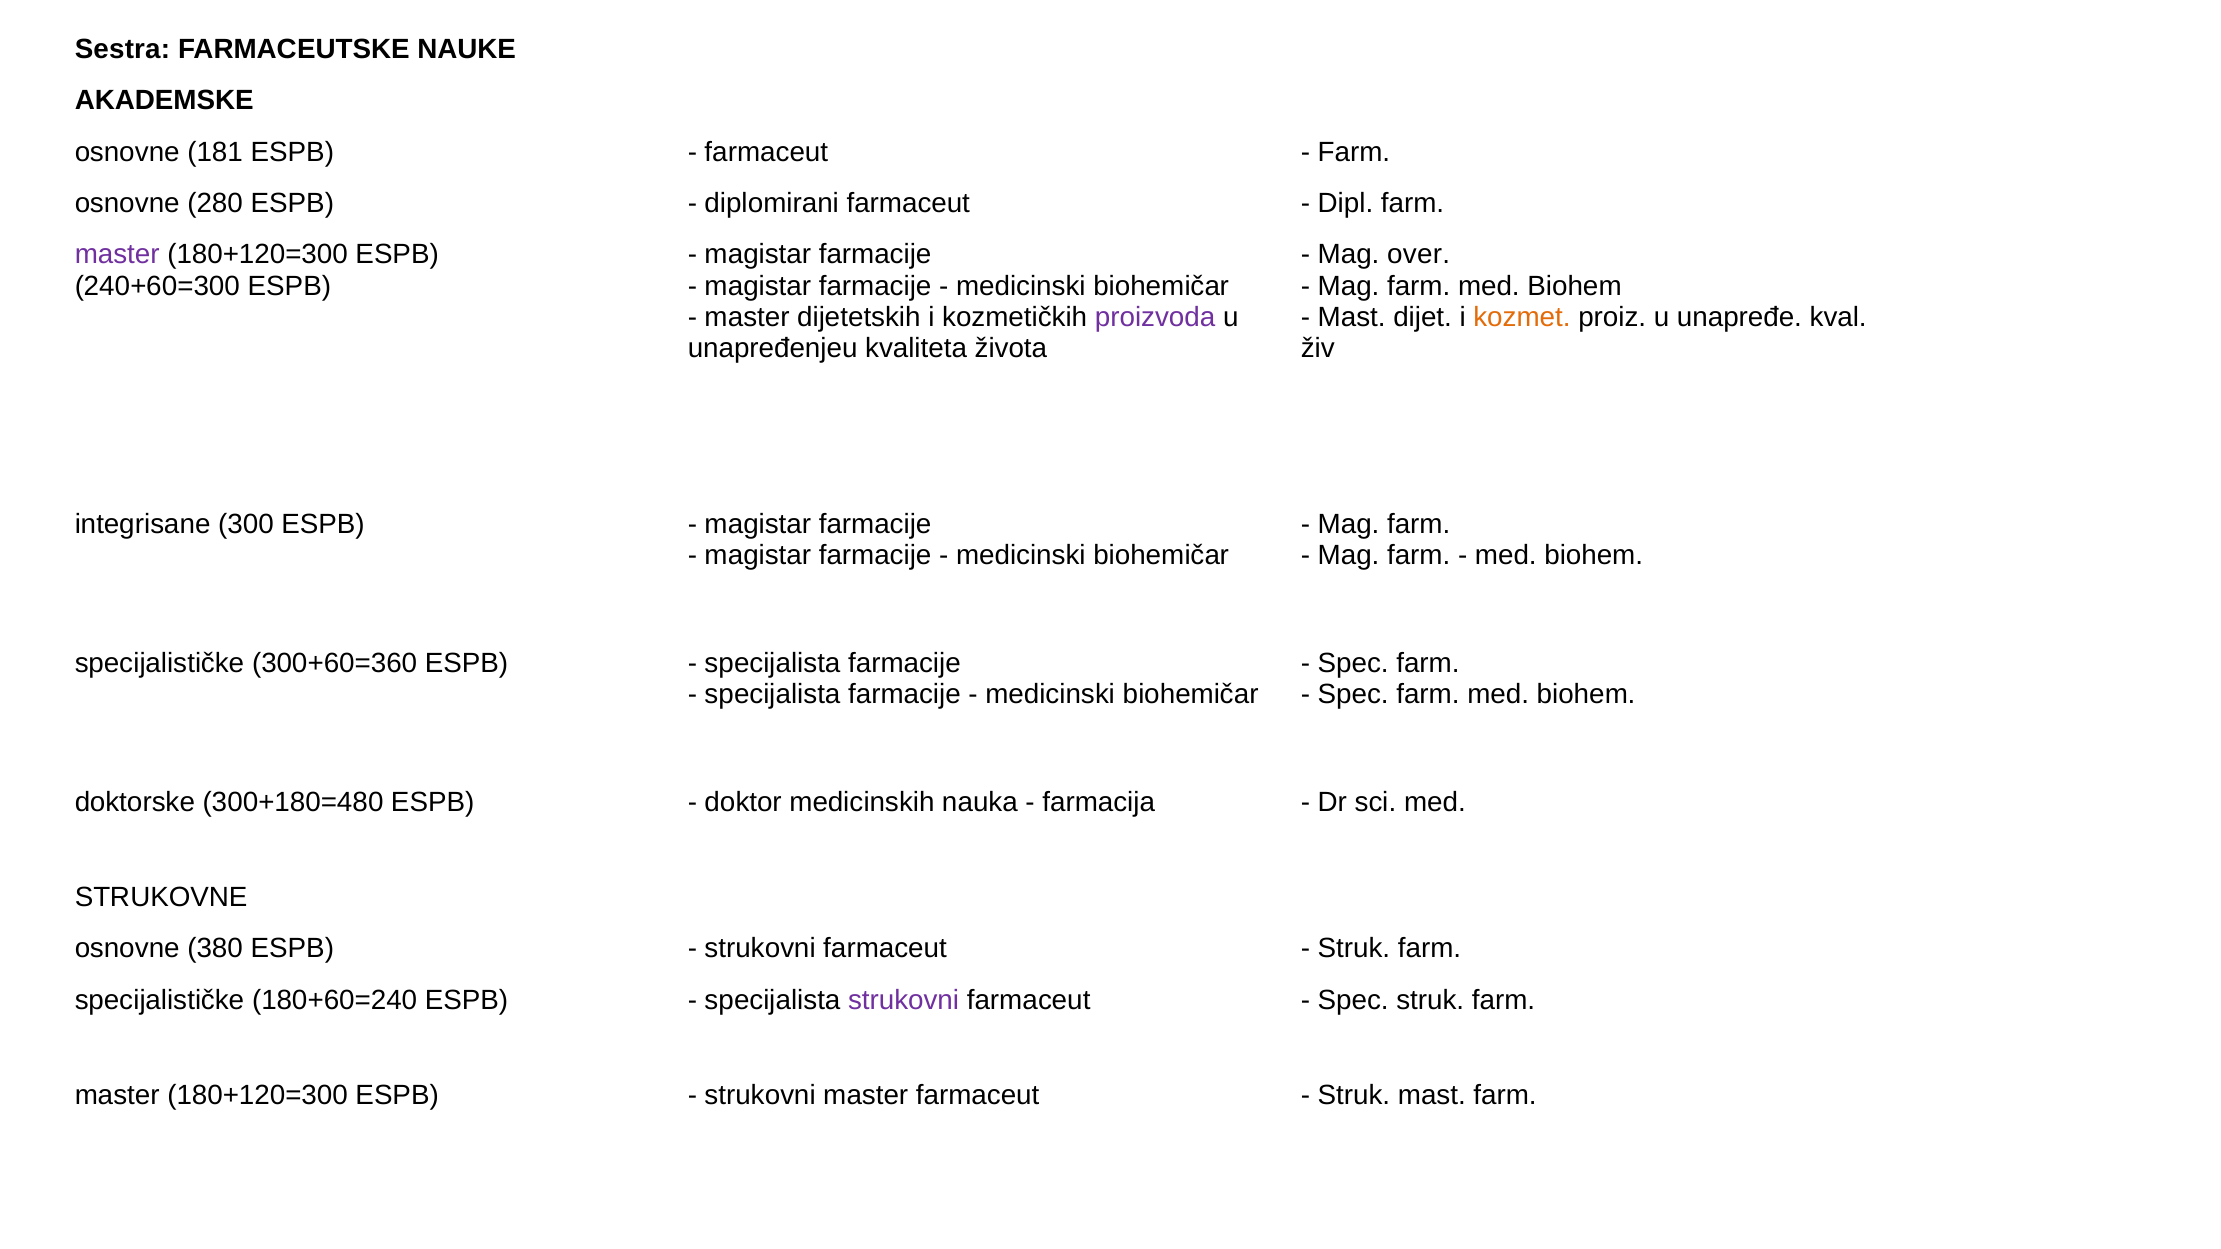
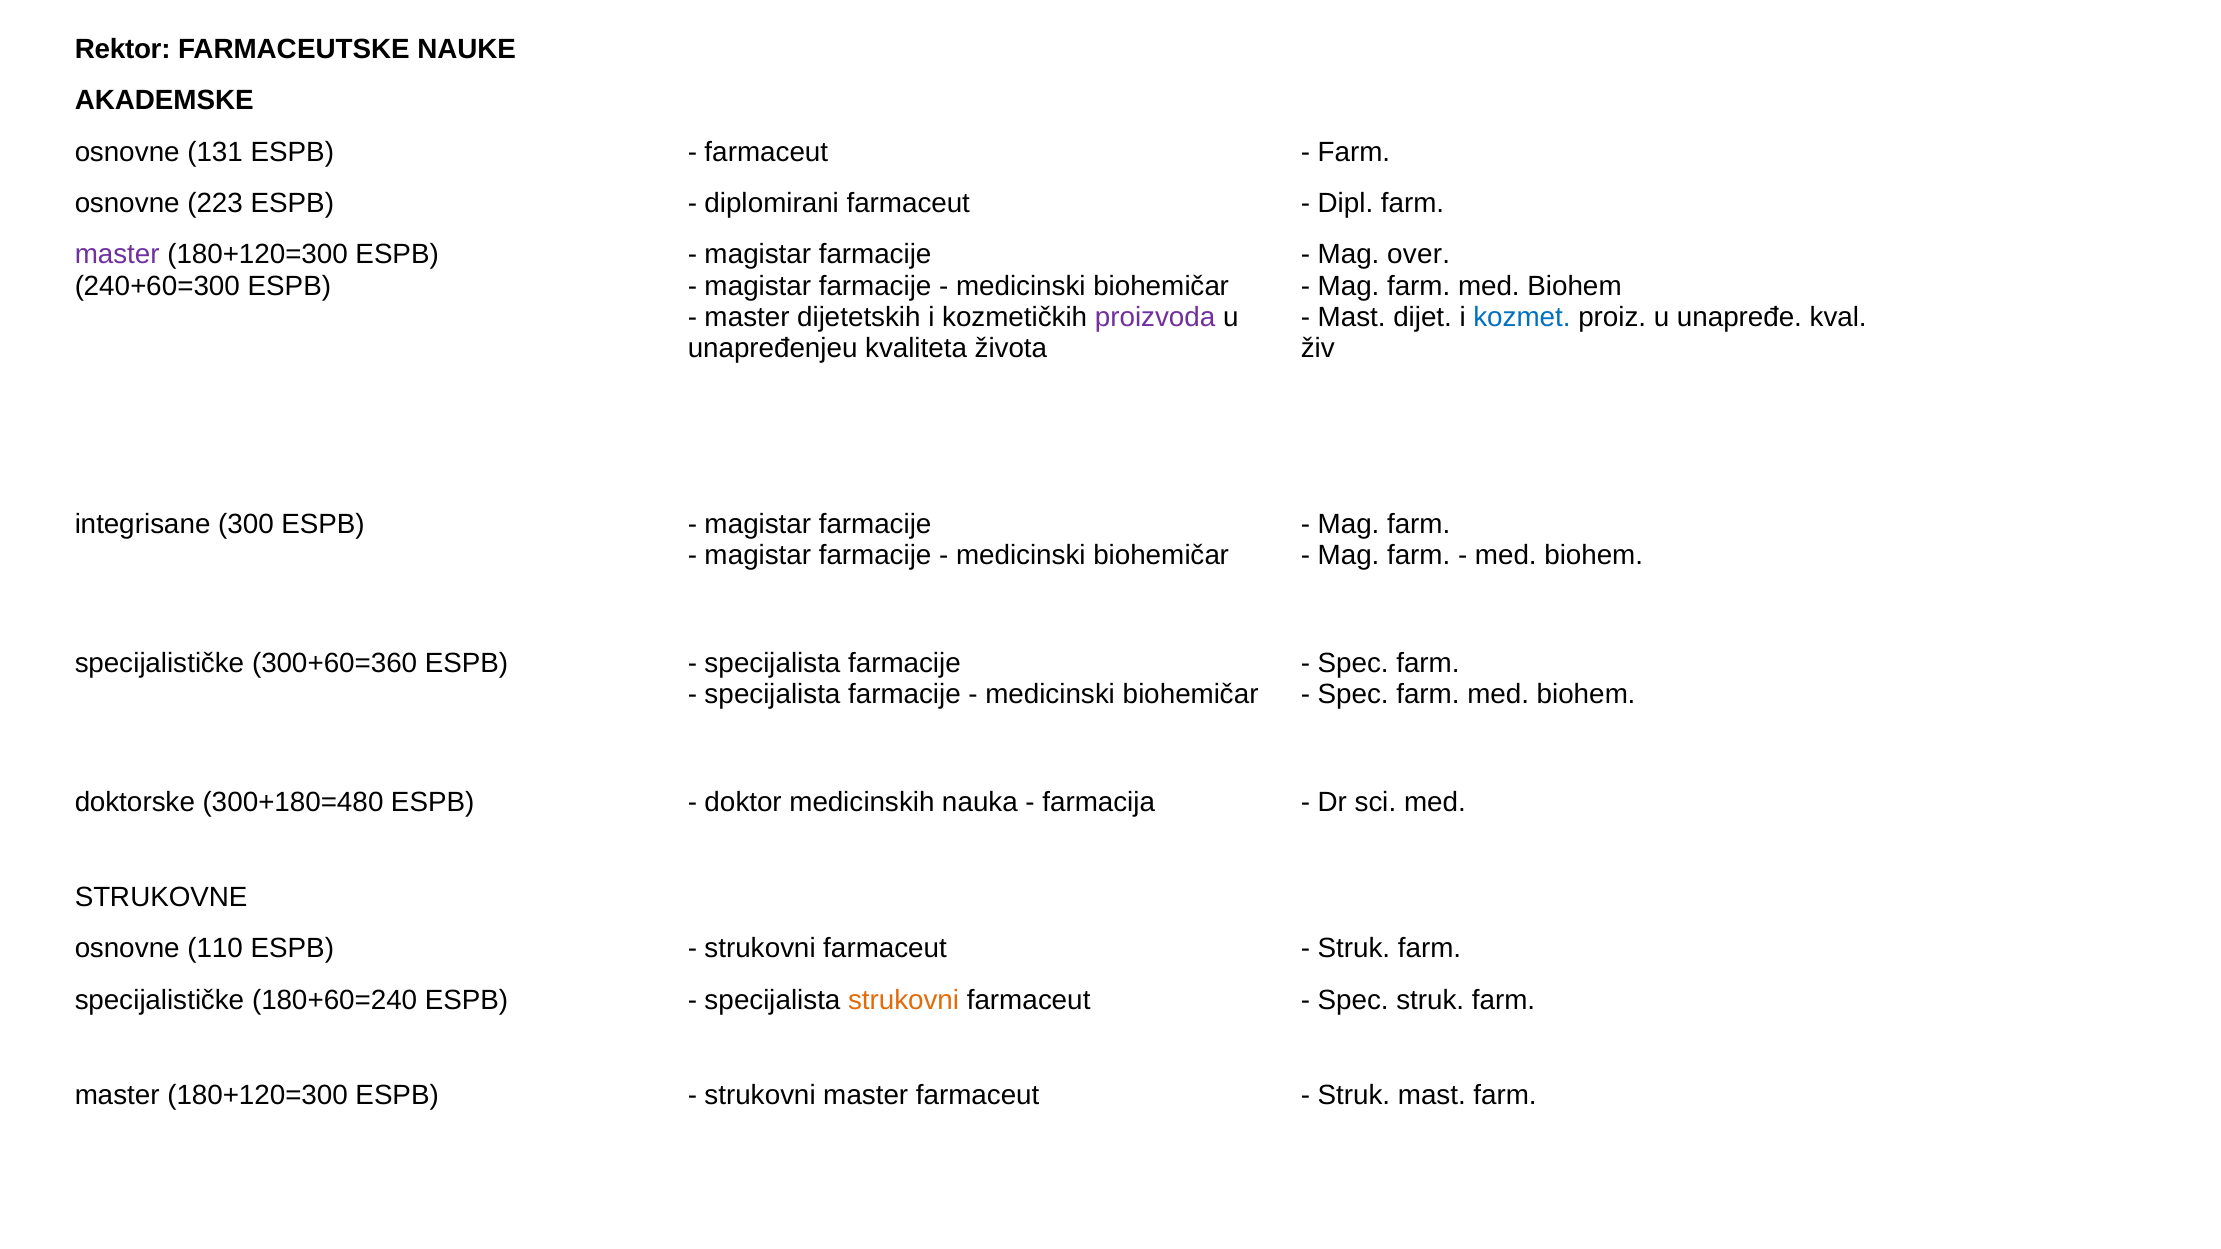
Sestra: Sestra -> Rektor (123, 49)
181: 181 -> 131 (215, 152)
280: 280 -> 223 (215, 203)
kozmet colour: orange -> blue (1522, 317)
380: 380 -> 110 (215, 949)
strukovni colour: purple -> orange (904, 1000)
